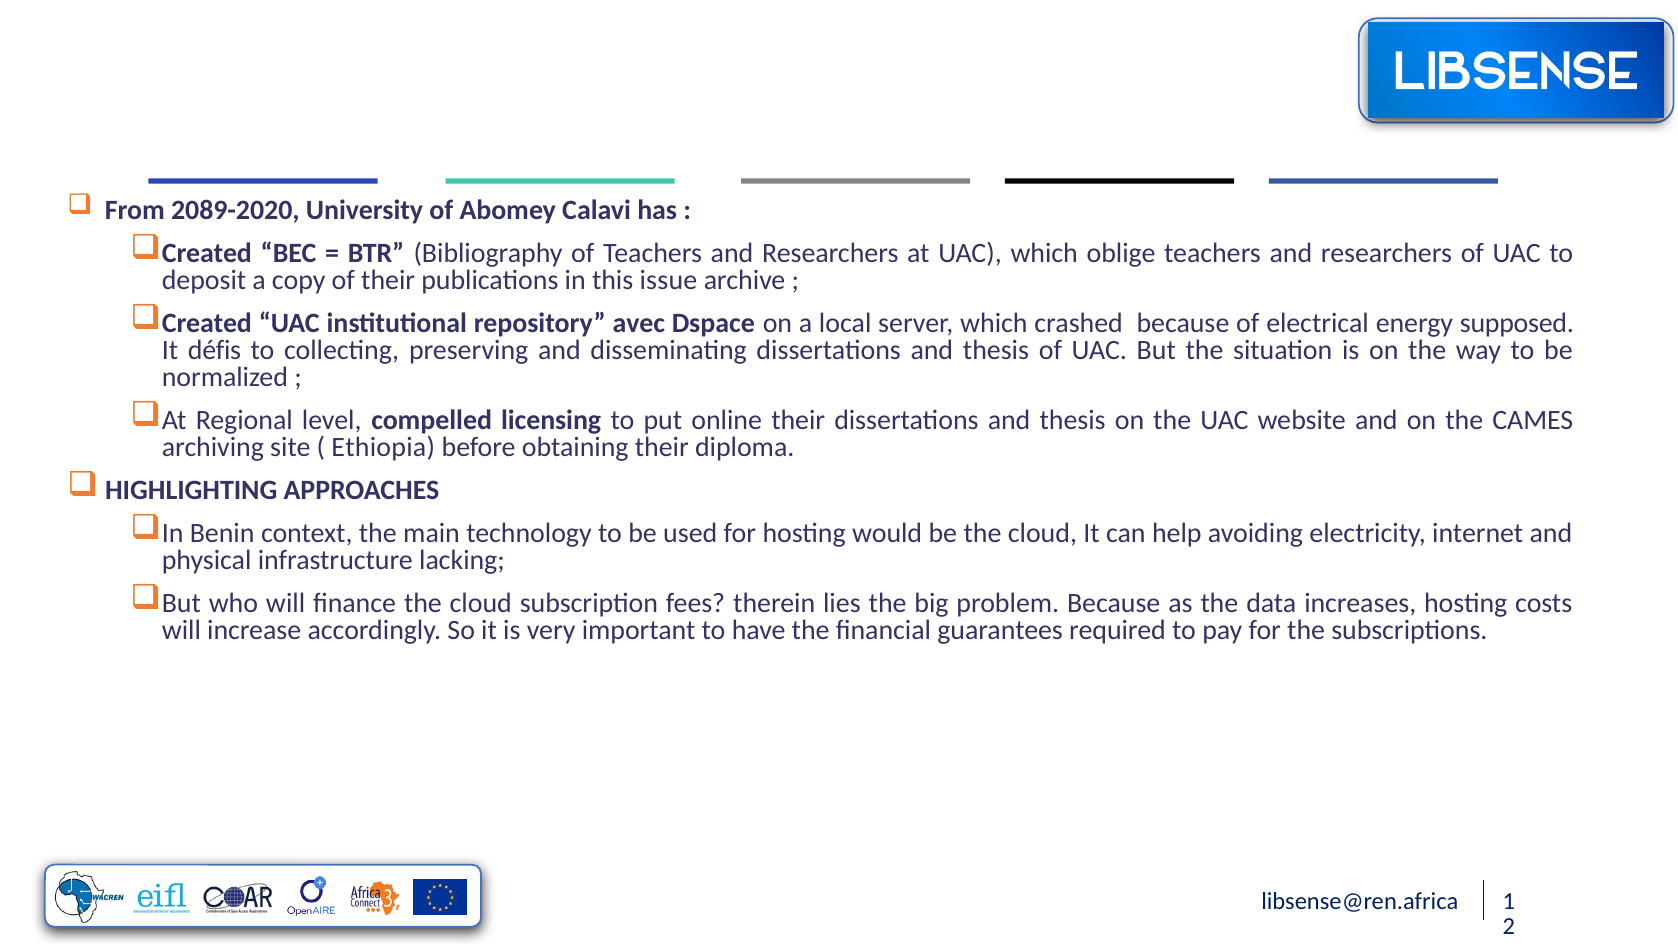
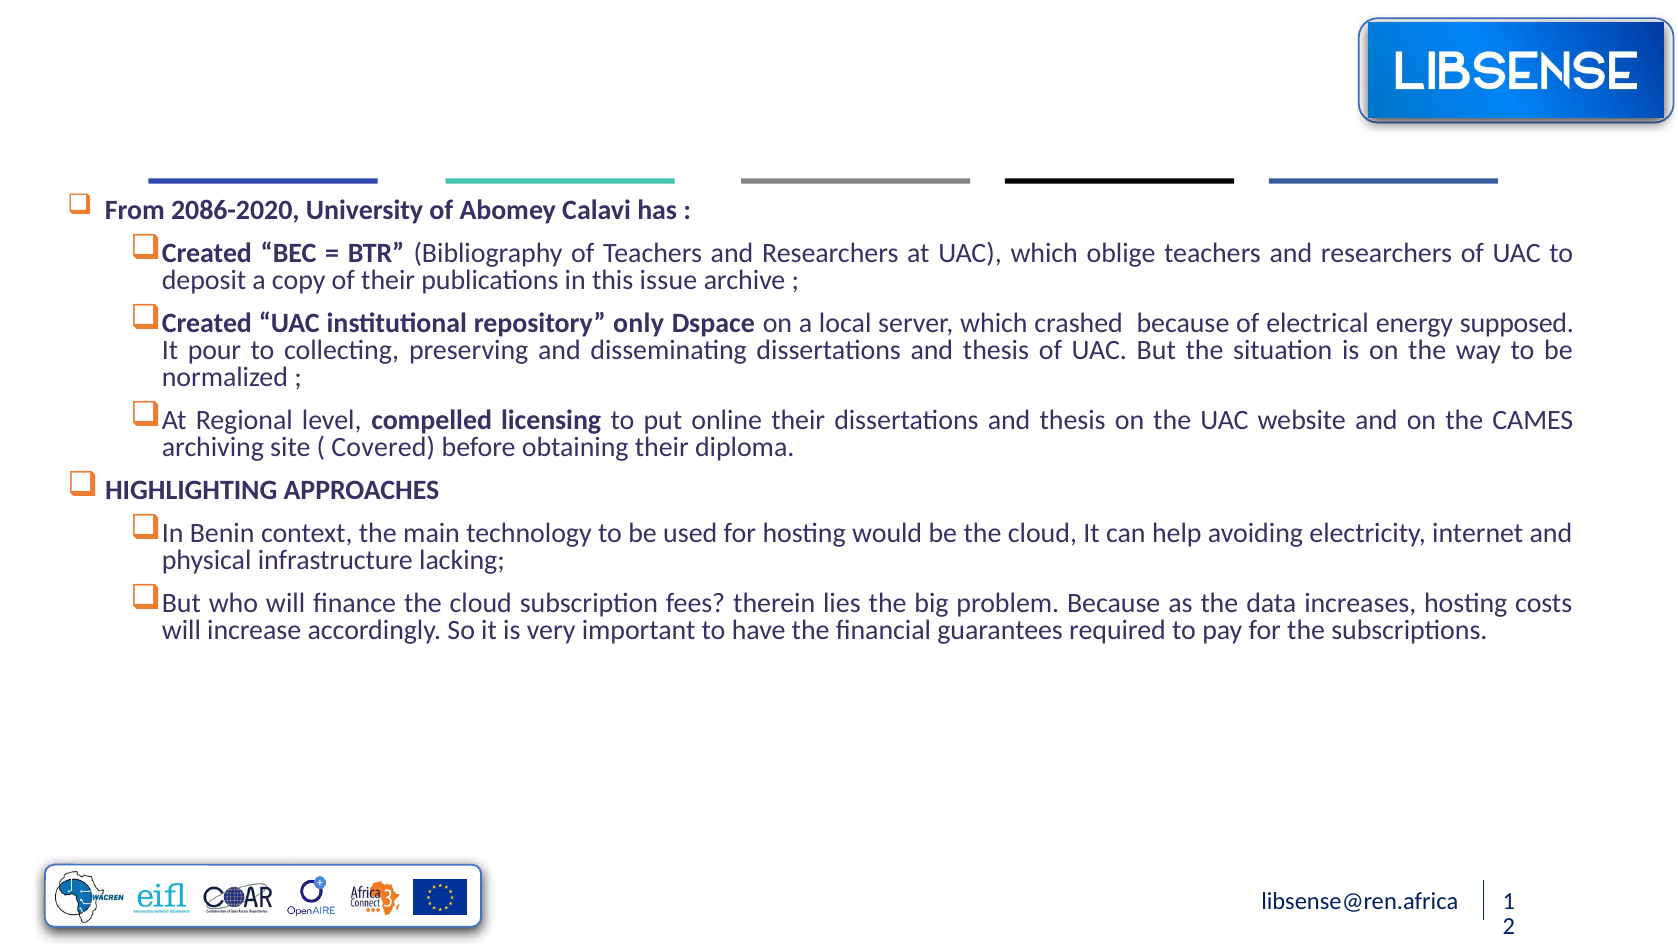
2089-2020: 2089-2020 -> 2086-2020 (235, 210)
avec: avec -> only (639, 323)
défis: défis -> pour (214, 350)
Ethiopia: Ethiopia -> Covered (383, 447)
